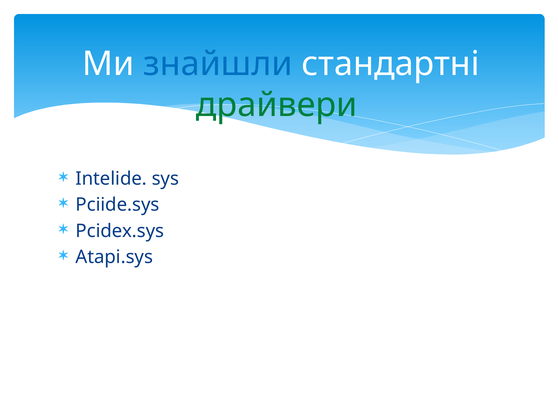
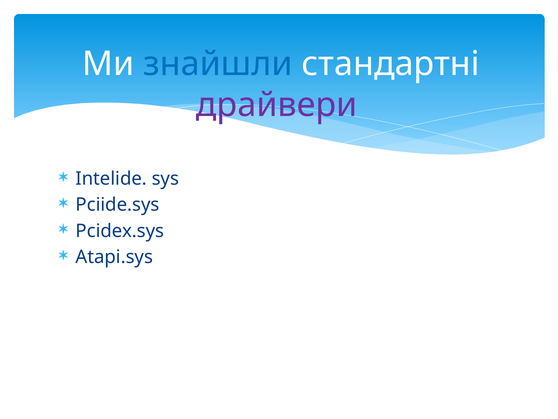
драйвери colour: green -> purple (277, 105)
